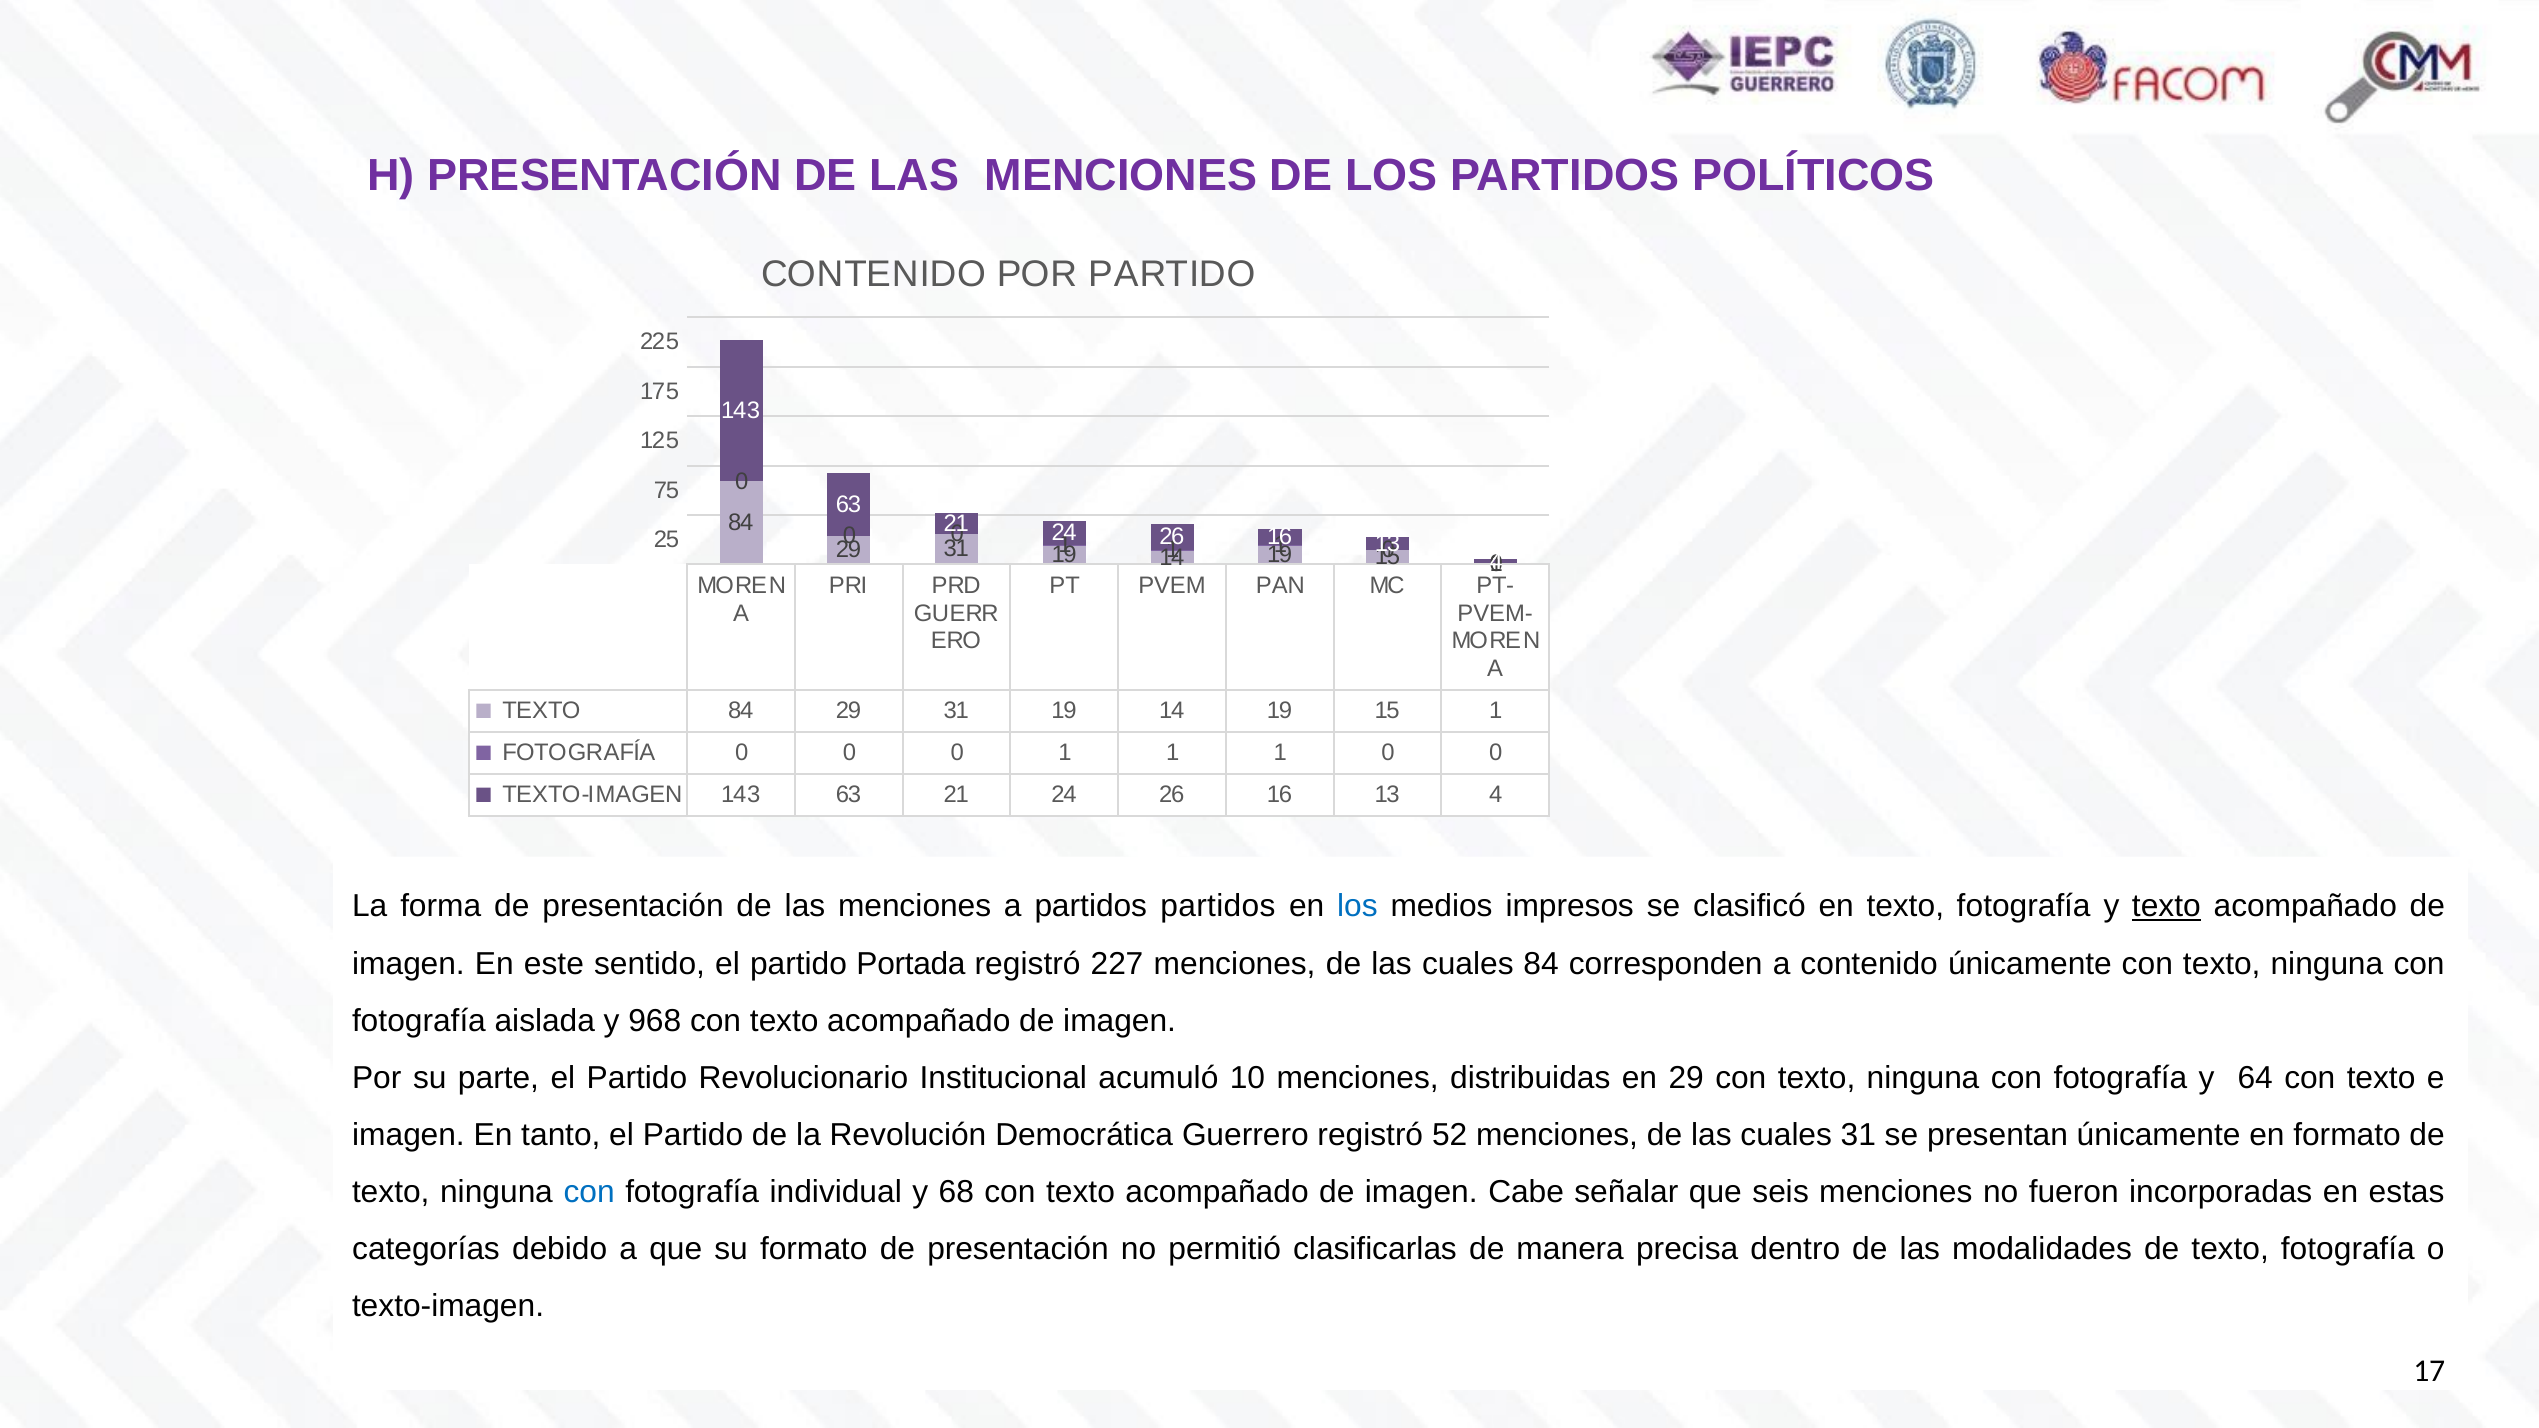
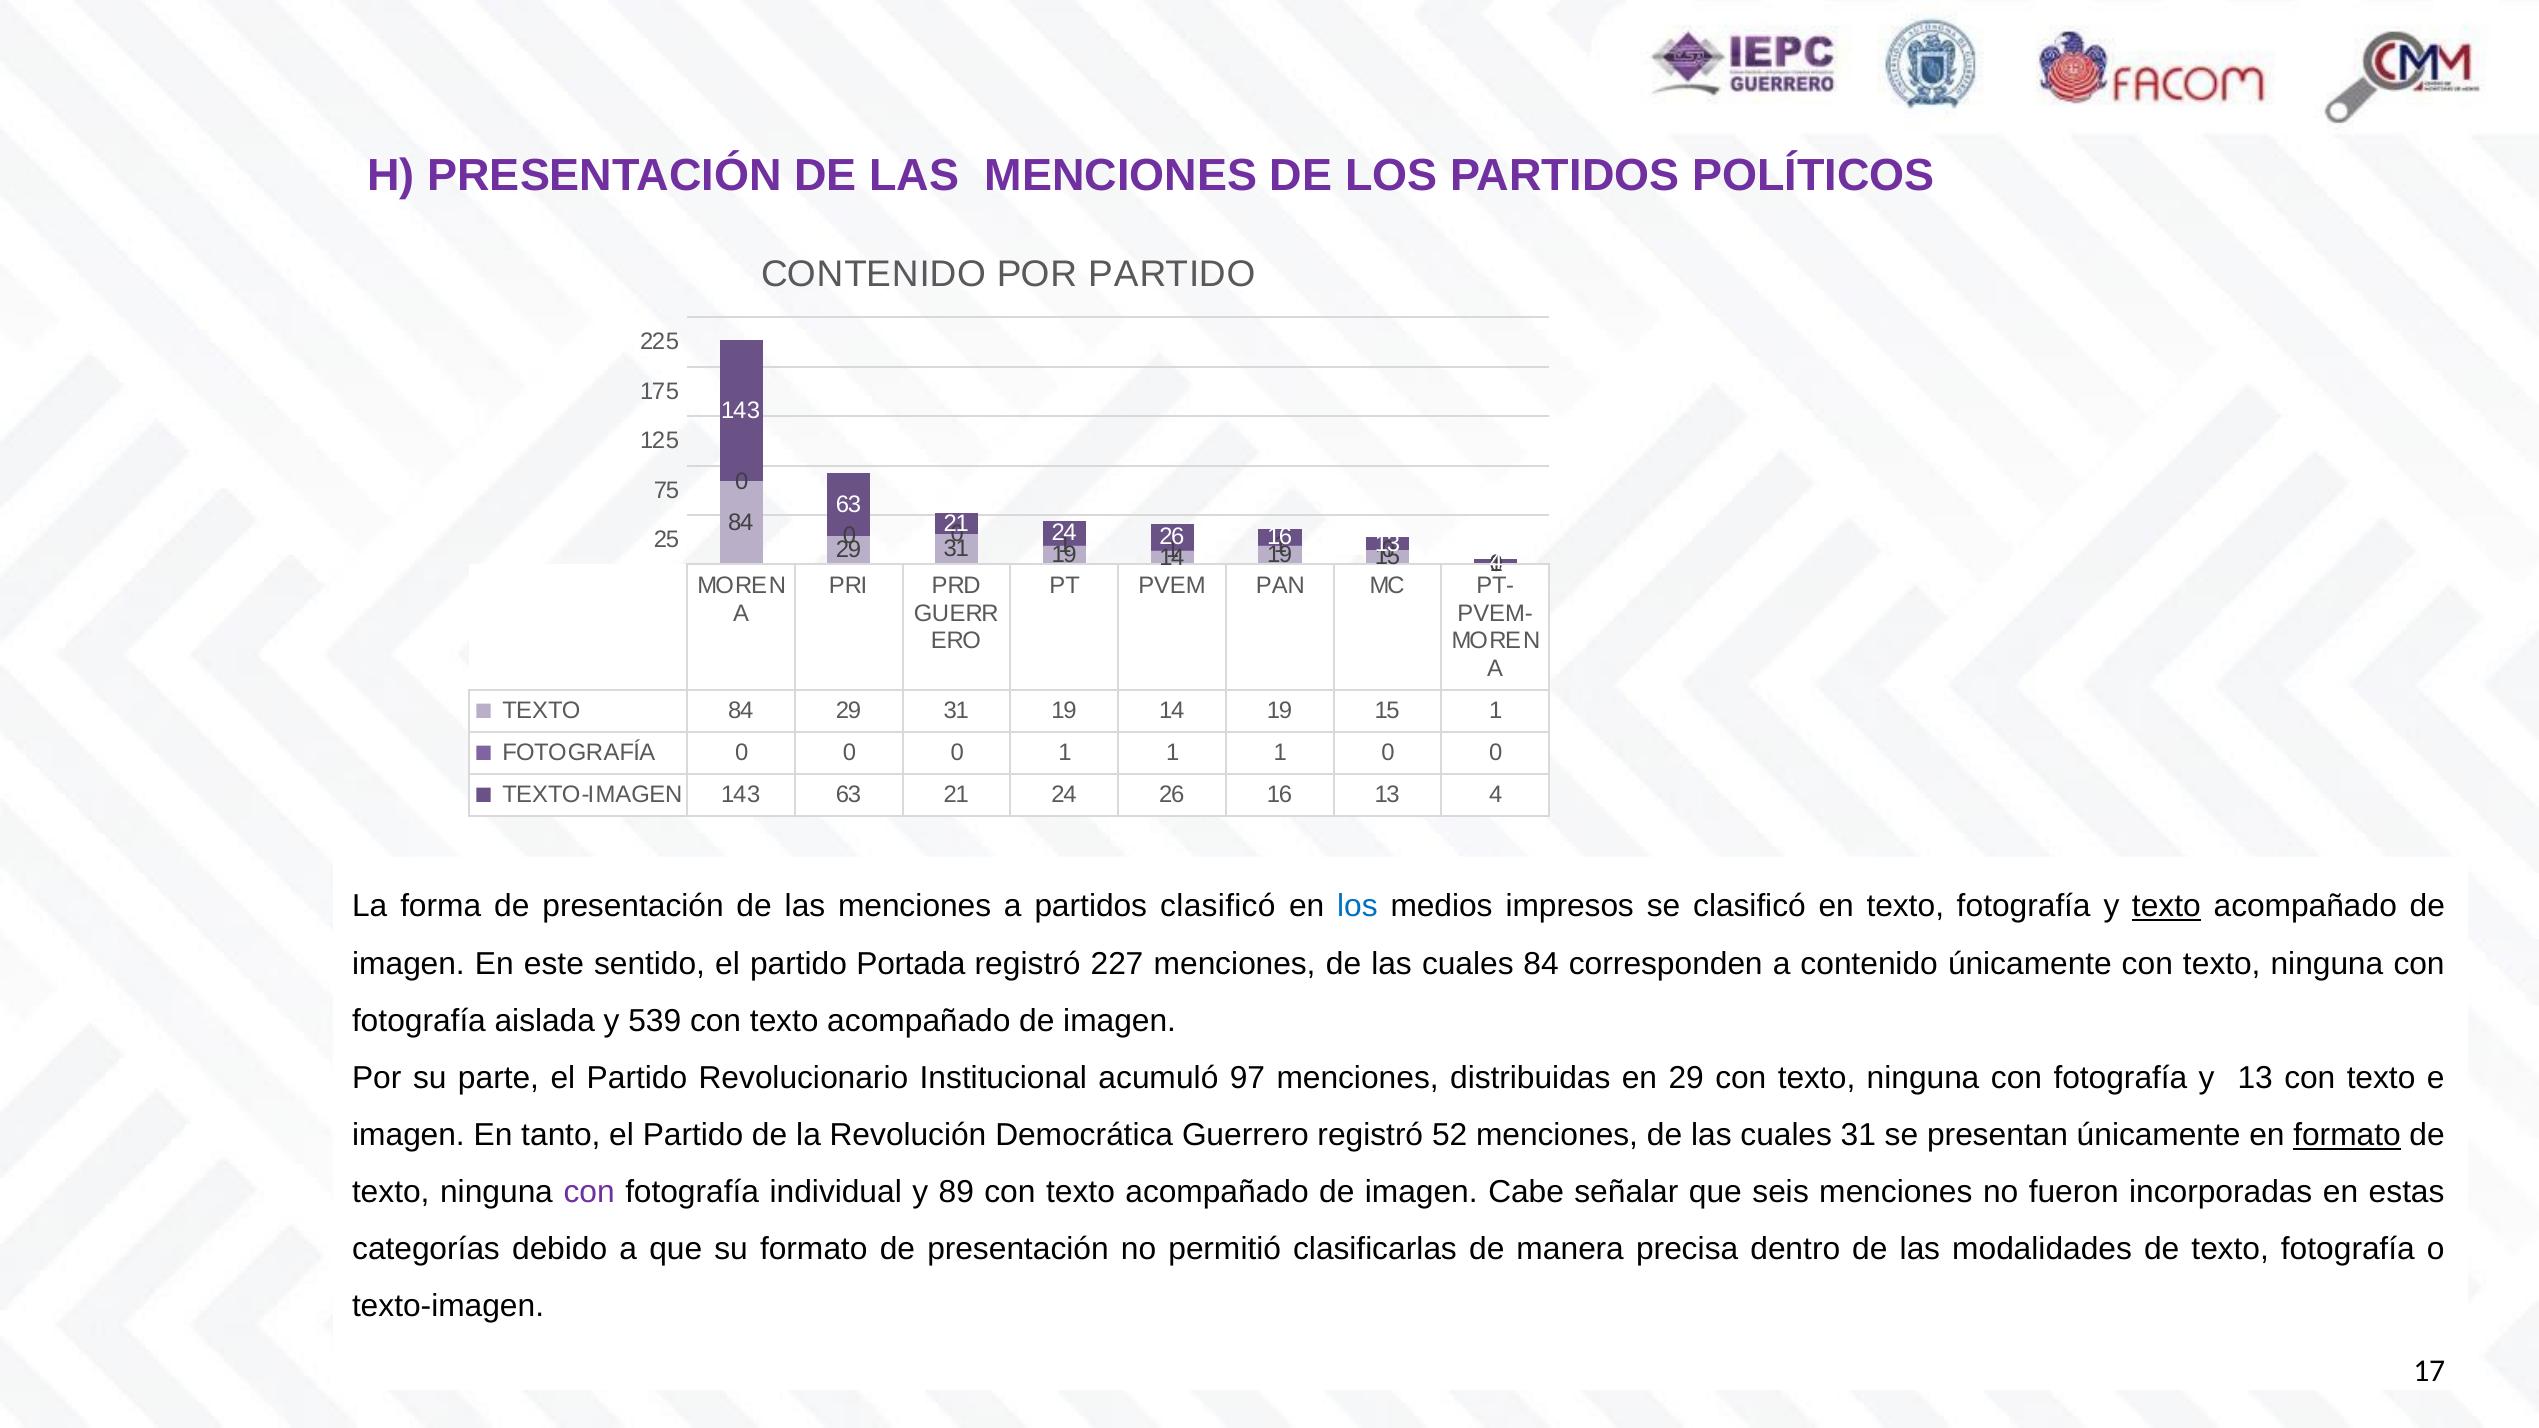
partidos partidos: partidos -> clasificó (1218, 907)
968: 968 -> 539 (655, 1021)
10: 10 -> 97 (1247, 1078)
y 64: 64 -> 13 (2255, 1078)
formato underline: none -> present (2347, 1135)
con colour: blue -> purple (589, 1192)
68: 68 -> 89 (956, 1192)
